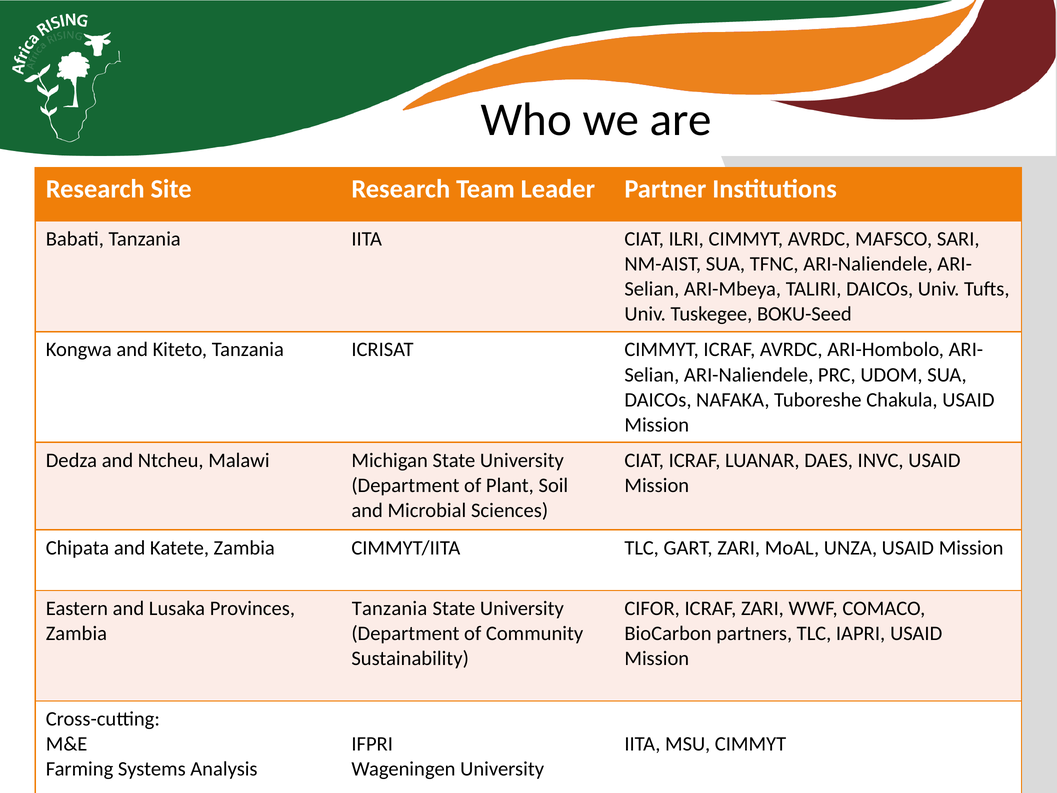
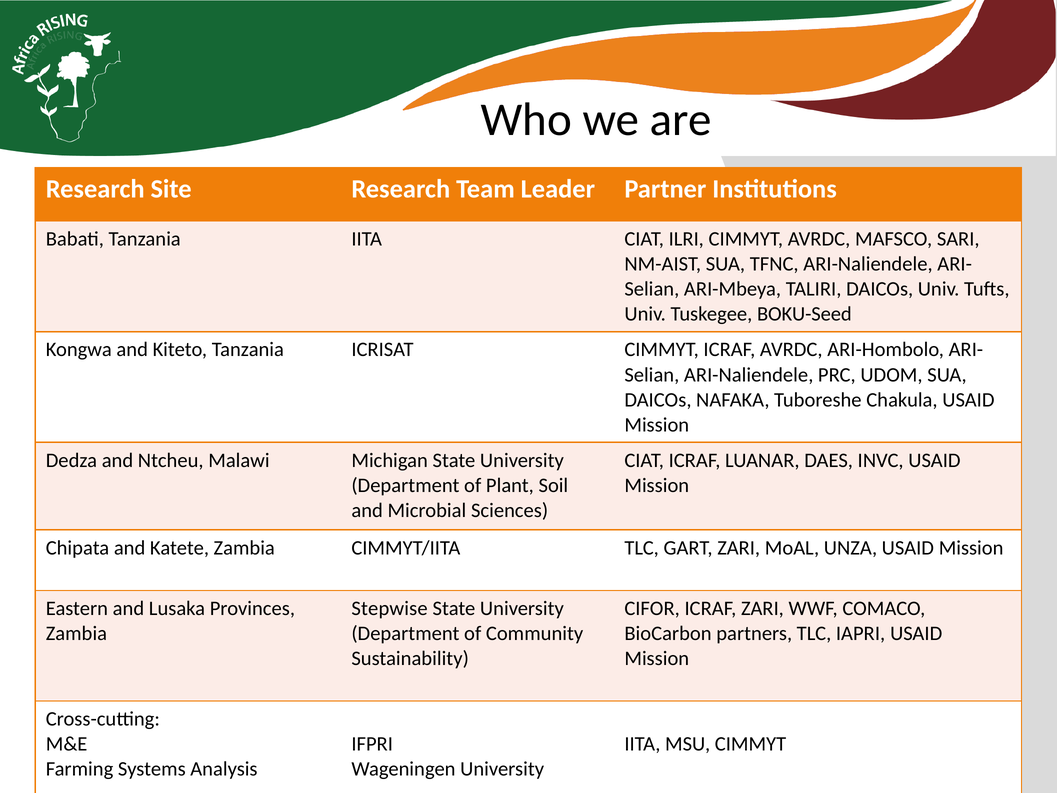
Tanzania: Tanzania -> Stepwise (390, 608)
